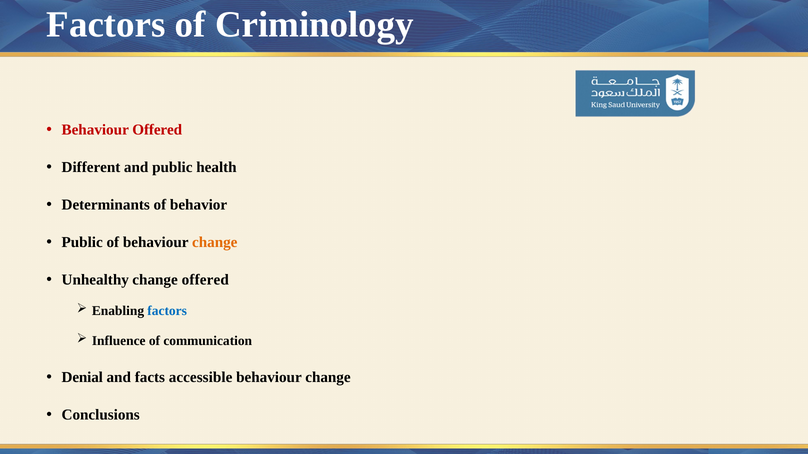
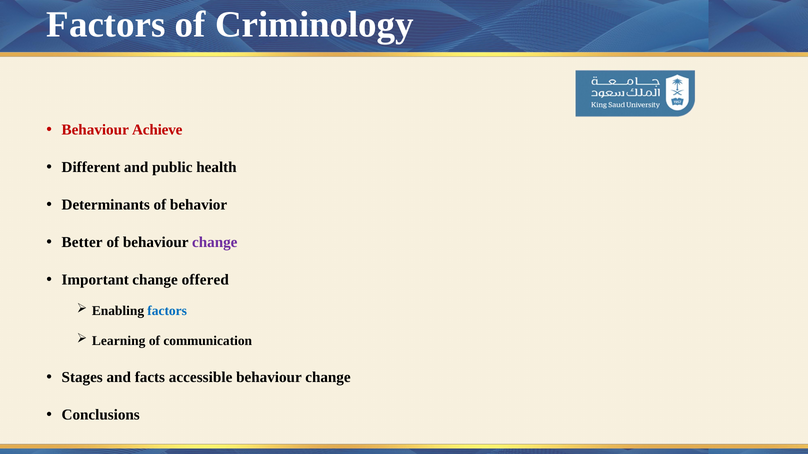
Behaviour Offered: Offered -> Achieve (157, 130)
Public: Public -> Better (82, 243)
change colour: orange -> purple (215, 243)
Unhealthy: Unhealthy -> Important (95, 280)
Influence: Influence -> Learning (119, 341)
Denial: Denial -> Stages (82, 378)
